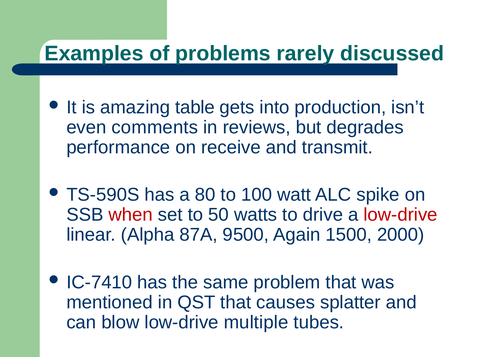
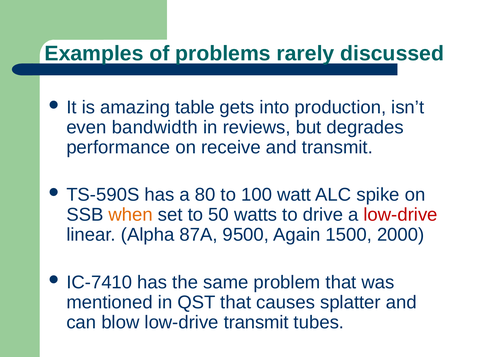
comments: comments -> bandwidth (155, 128)
when colour: red -> orange (131, 215)
low-drive multiple: multiple -> transmit (256, 323)
